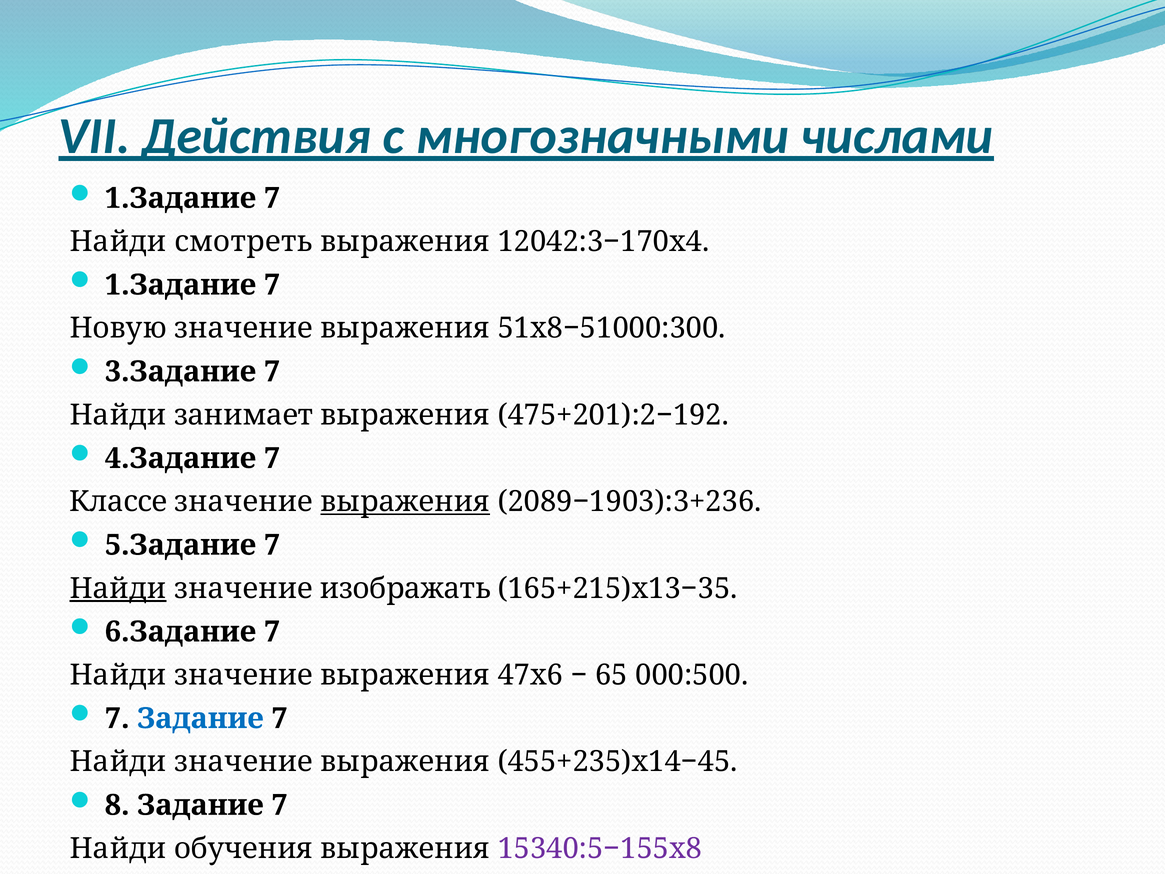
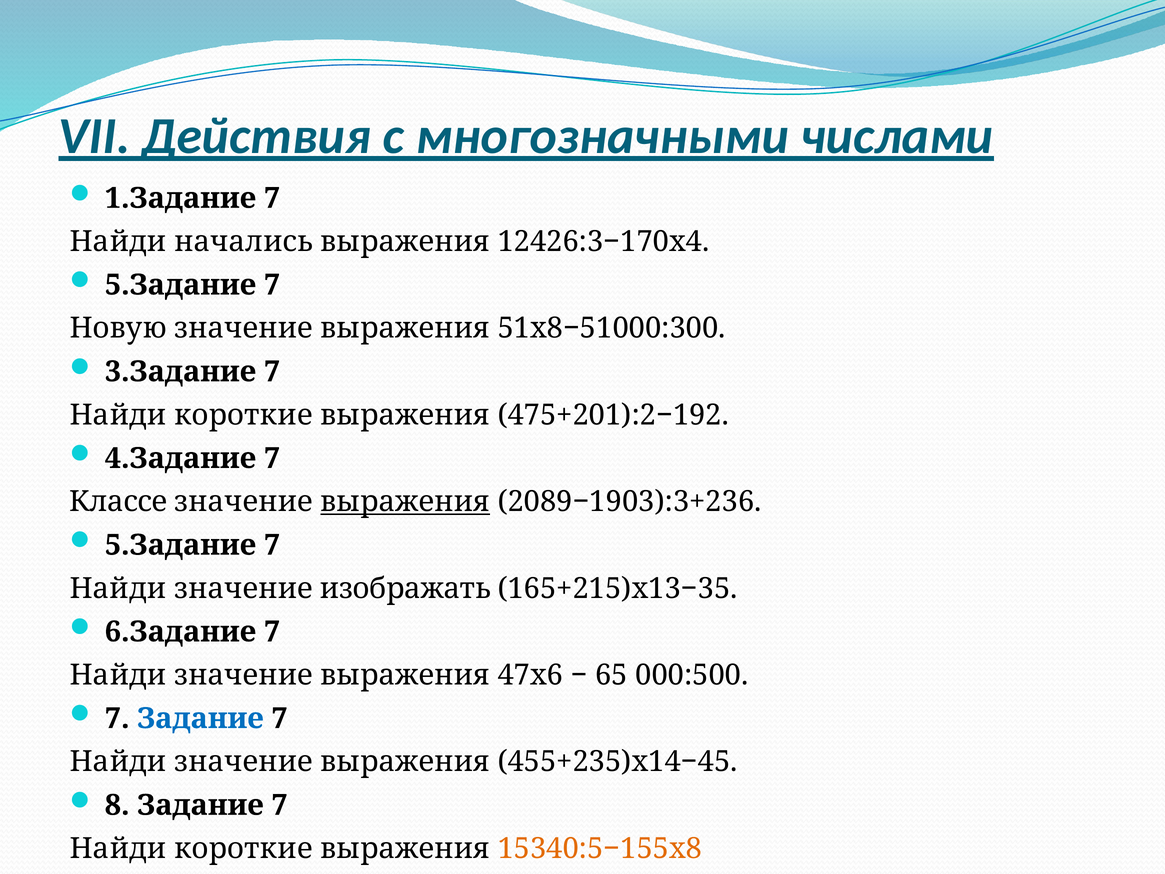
смотреть: смотреть -> начались (244, 242)
12042:3−170х4: 12042:3−170х4 -> 12426:3−170х4 (603, 242)
1.Задание: 1.Задание -> 5.Задание (180, 285)
занимает: занимает -> короткие (244, 415)
Найди underline: present -> none (118, 588)
обучения: обучения -> короткие (244, 848)
15340:5−155х8 colour: purple -> orange (600, 848)
